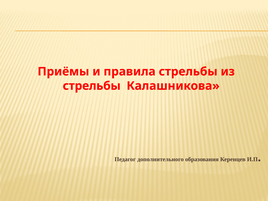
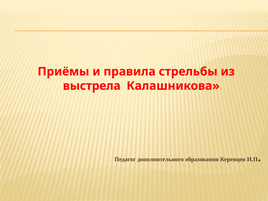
стрельбы: стрельбы -> выстрела (92, 86)
